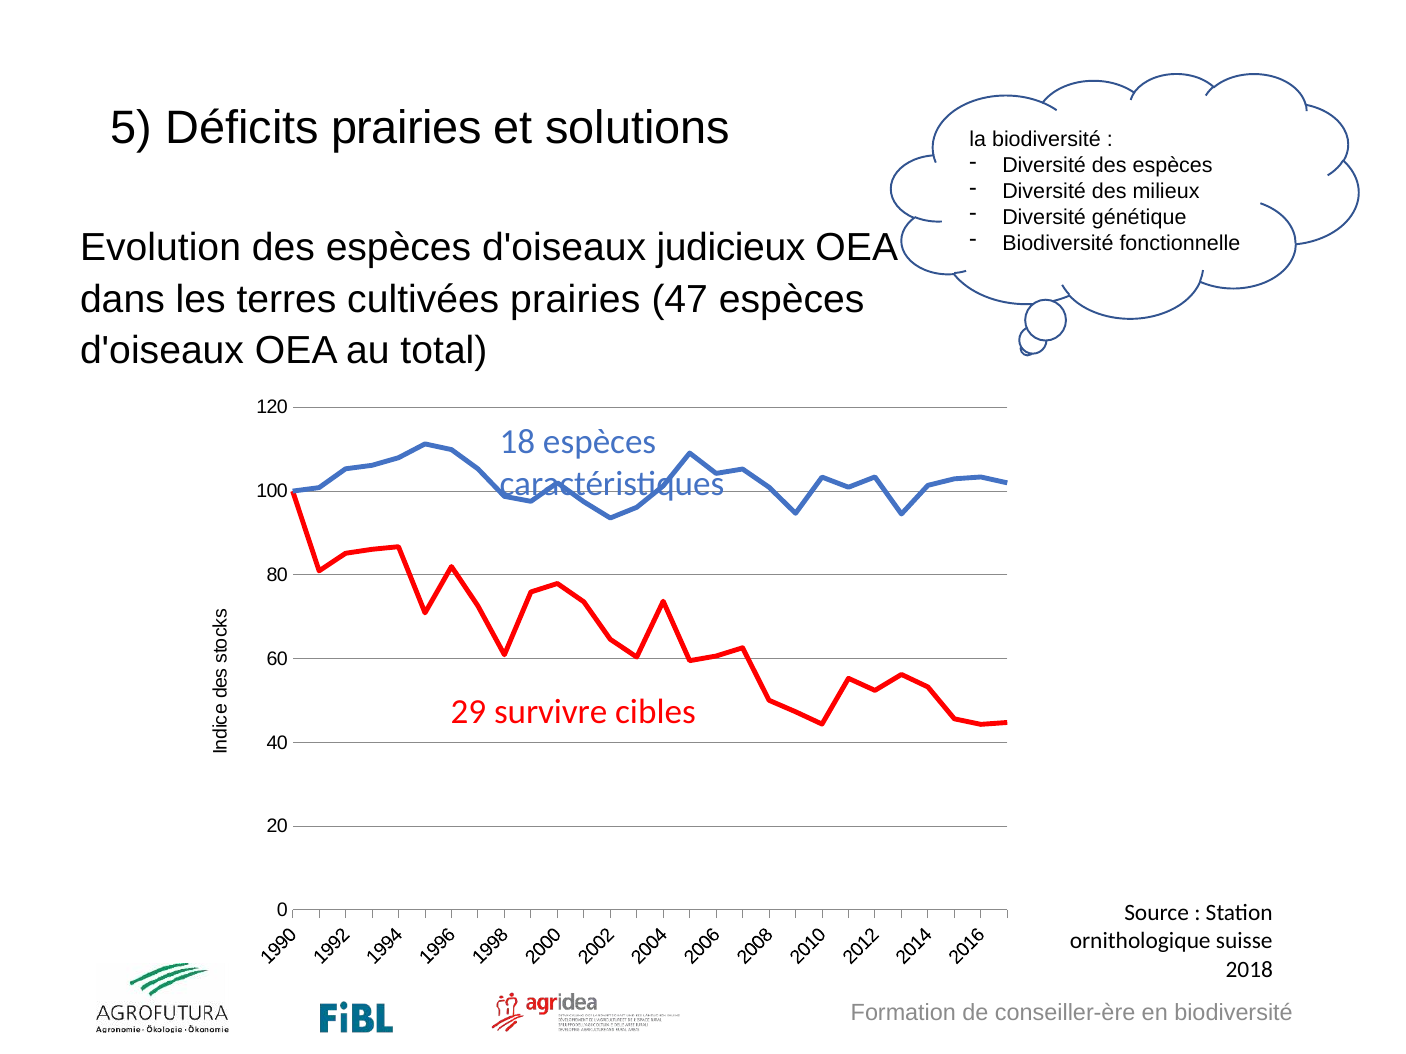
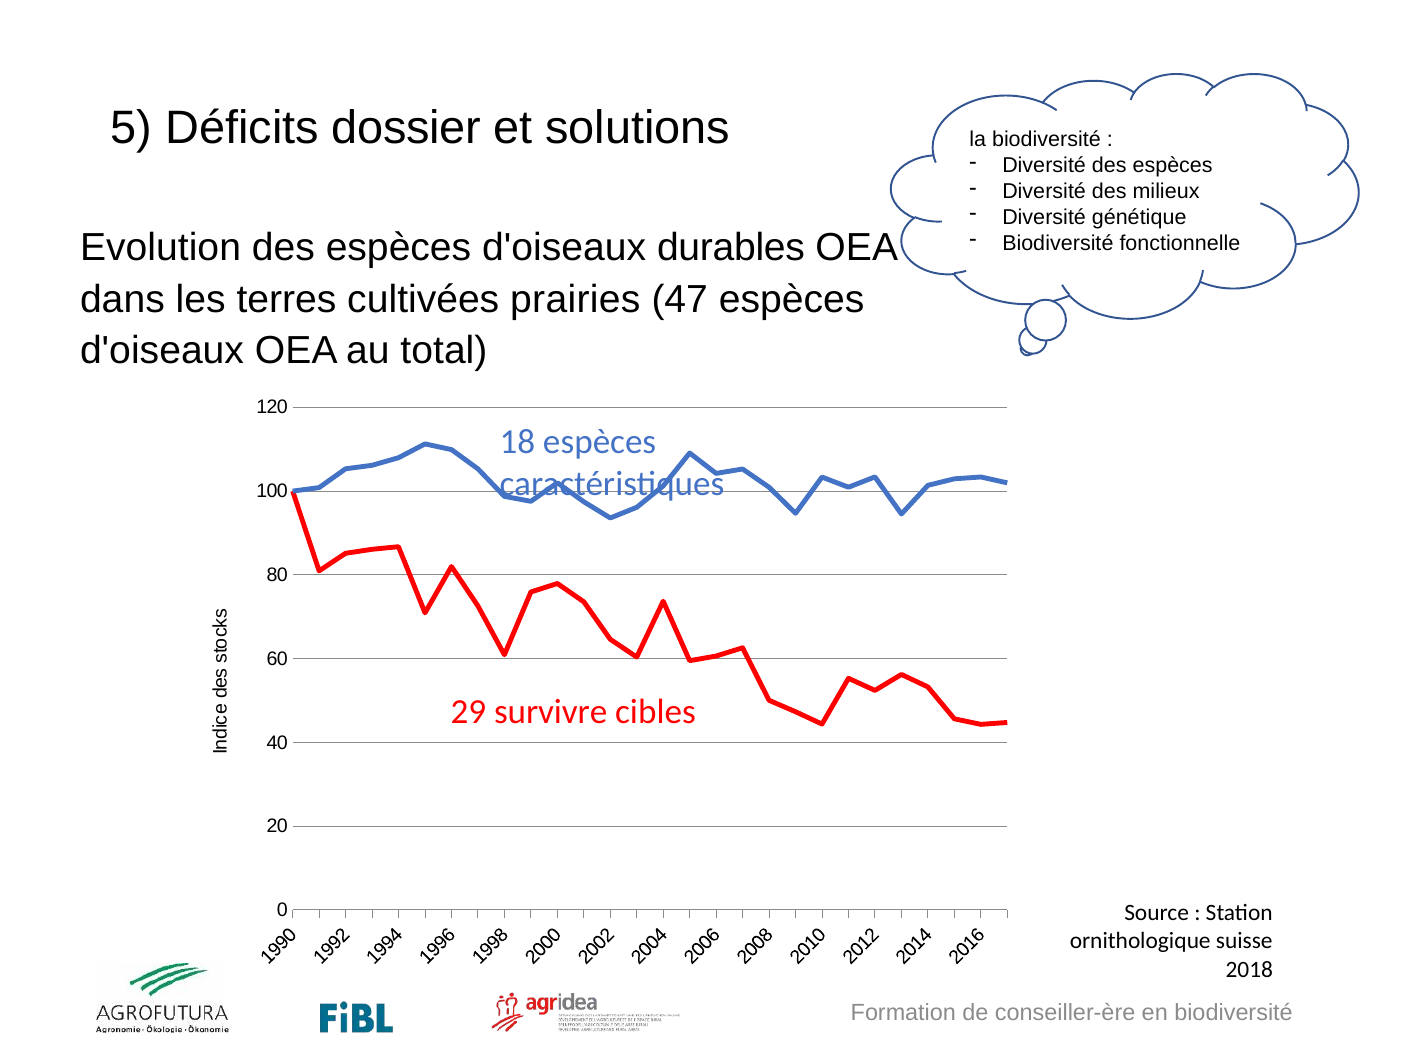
Déficits prairies: prairies -> dossier (406, 128)
judicieux: judicieux -> durables (731, 248)
